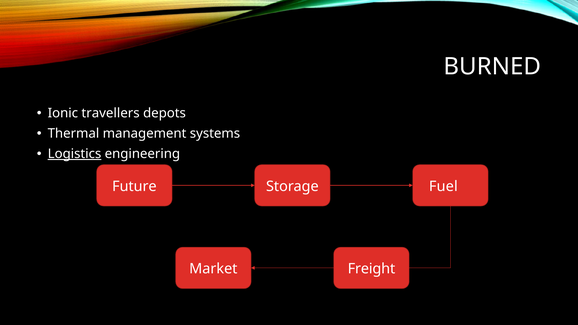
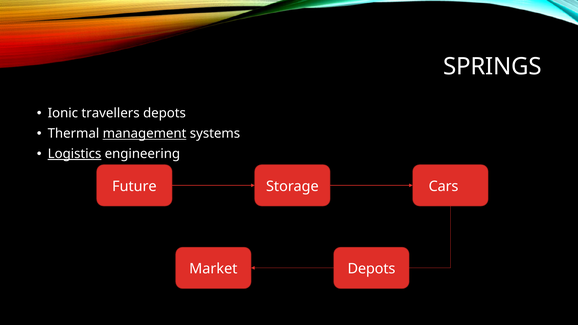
BURNED: BURNED -> SPRINGS (492, 67)
management underline: none -> present (145, 134)
Fuel: Fuel -> Cars (444, 186)
Market Freight: Freight -> Depots (371, 269)
